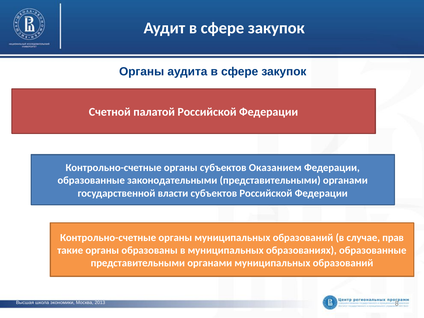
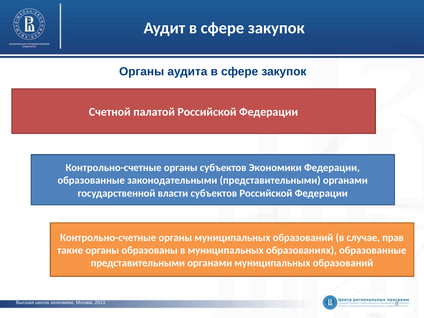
субъектов Оказанием: Оказанием -> Экономики (275, 168)
